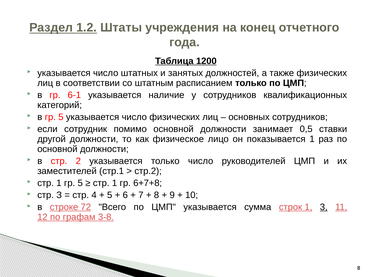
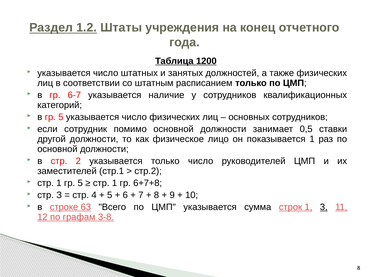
6-1: 6-1 -> 6-7 (74, 95)
72: 72 -> 63 (86, 207)
